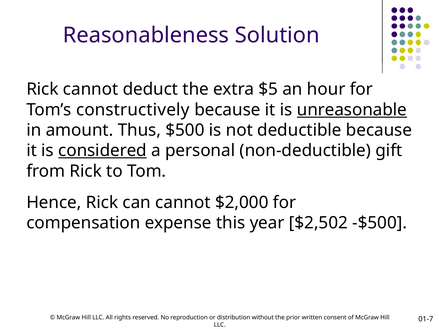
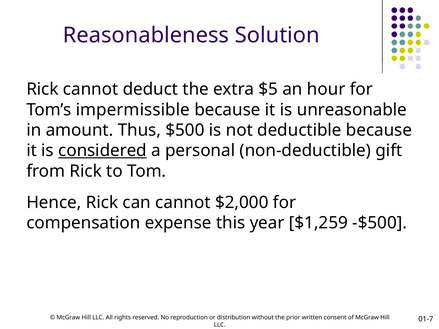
constructively: constructively -> impermissible (133, 110)
unreasonable underline: present -> none (352, 110)
$2,502: $2,502 -> $1,259 (318, 223)
